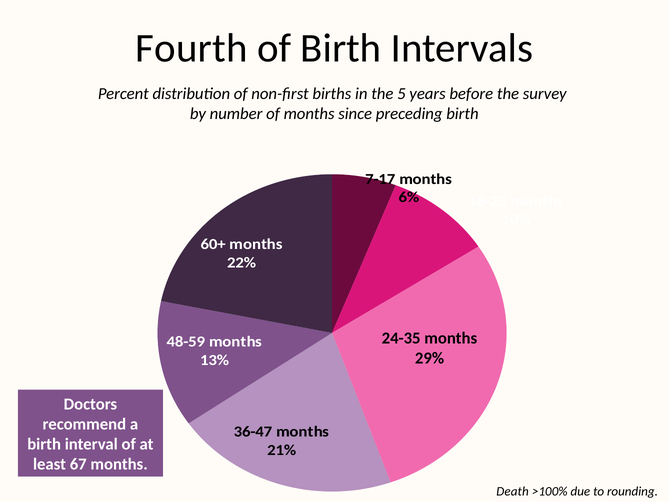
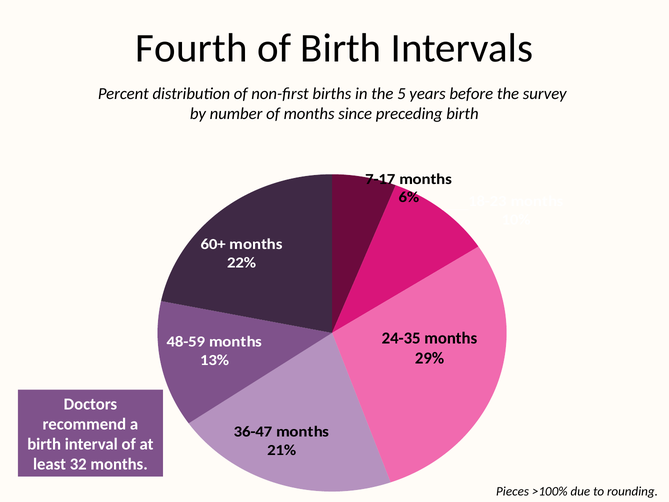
67: 67 -> 32 (78, 464)
Death: Death -> Pieces (513, 491)
